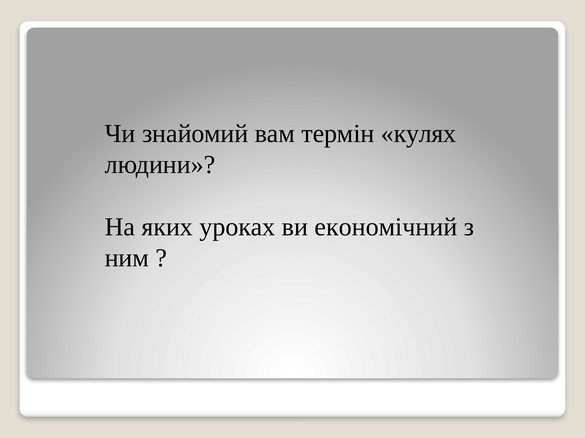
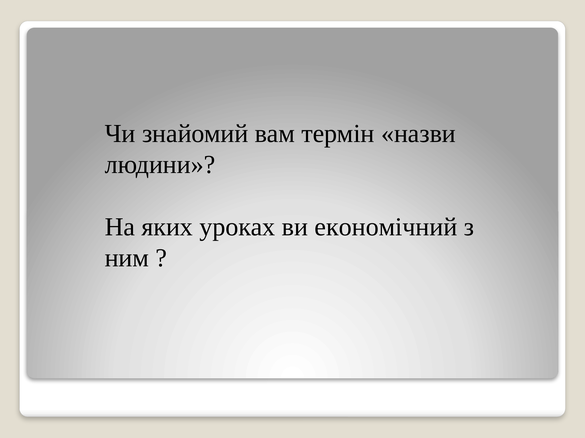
кулях: кулях -> назви (418, 134)
